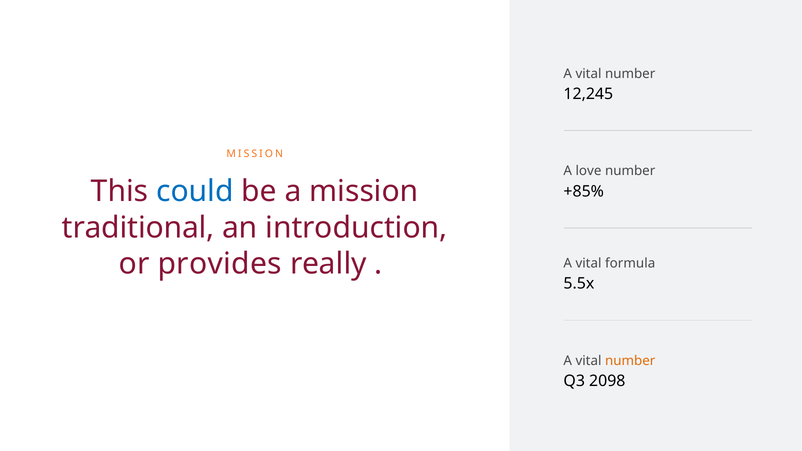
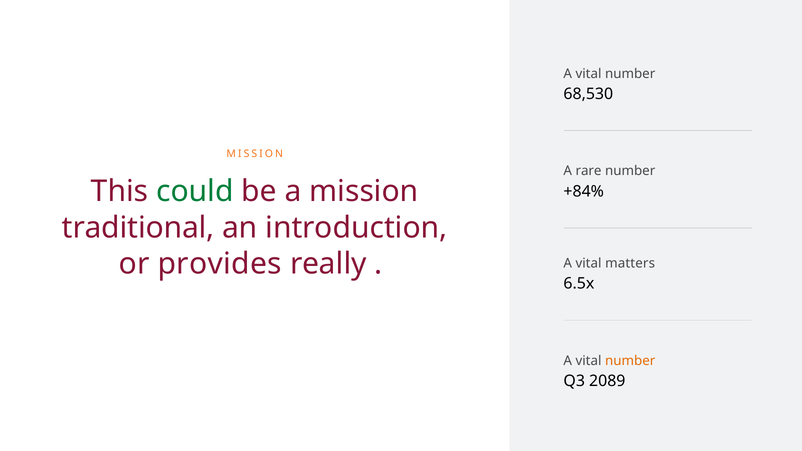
12,245: 12,245 -> 68,530 (588, 94)
love: love -> rare (589, 171)
could colour: blue -> green (195, 192)
+85%: +85% -> +84% (584, 191)
formula: formula -> matters (630, 263)
5.5x: 5.5x -> 6.5x (579, 284)
2098: 2098 -> 2089 (607, 381)
